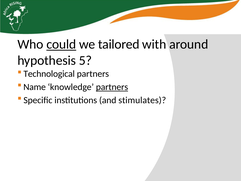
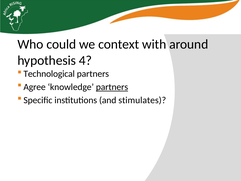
could underline: present -> none (61, 44)
tailored: tailored -> context (119, 44)
5: 5 -> 4 (85, 60)
Name: Name -> Agree (35, 87)
